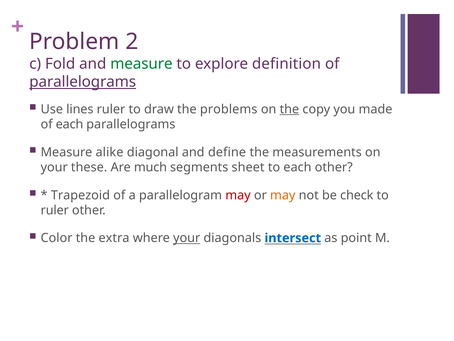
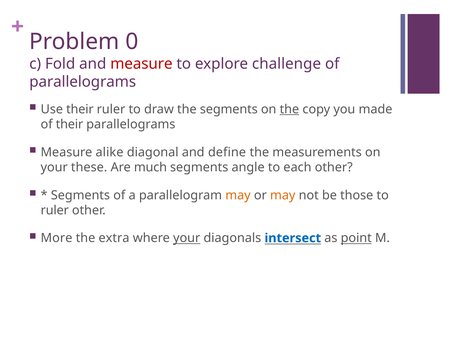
2: 2 -> 0 (132, 42)
measure colour: green -> red (141, 64)
definition: definition -> challenge (287, 64)
parallelograms underline: present -> none (83, 82)
Use lines: lines -> their (80, 109)
the problems: problems -> segments (229, 109)
of each: each -> their (70, 124)
sheet: sheet -> angle (248, 167)
Trapezoid: Trapezoid -> Segments (80, 195)
may colour: red -> orange (238, 195)
check: check -> those (357, 195)
Color: Color -> More (57, 238)
point underline: none -> present (356, 238)
